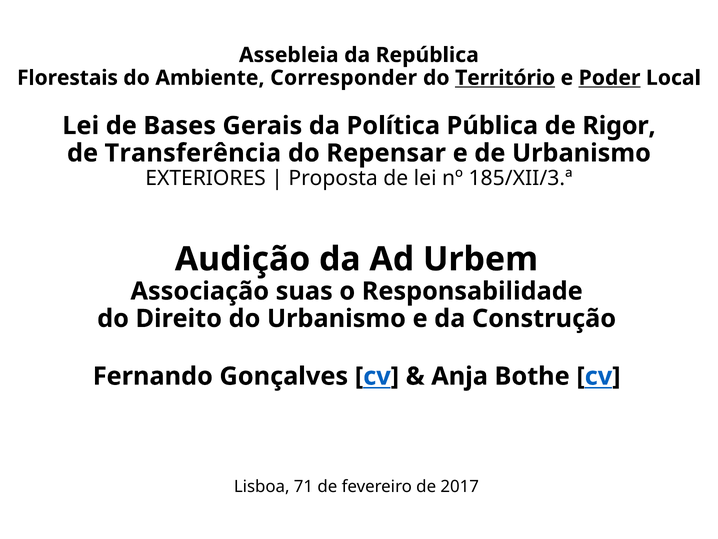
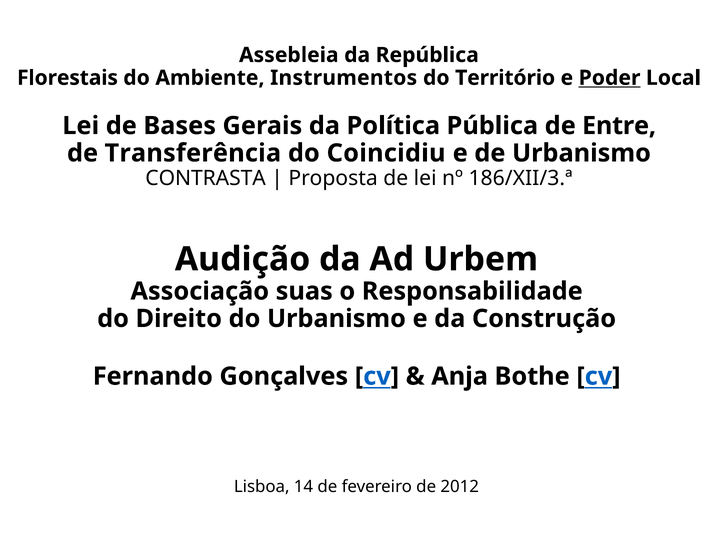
Corresponder: Corresponder -> Instrumentos (344, 78)
Território underline: present -> none (505, 78)
Rigor: Rigor -> Entre (619, 126)
Repensar: Repensar -> Coincidiu (386, 153)
EXTERIORES: EXTERIORES -> CONTRASTA (206, 178)
185/XII/3.ª: 185/XII/3.ª -> 186/XII/3.ª (521, 178)
71: 71 -> 14 (304, 486)
2017: 2017 -> 2012 (460, 486)
